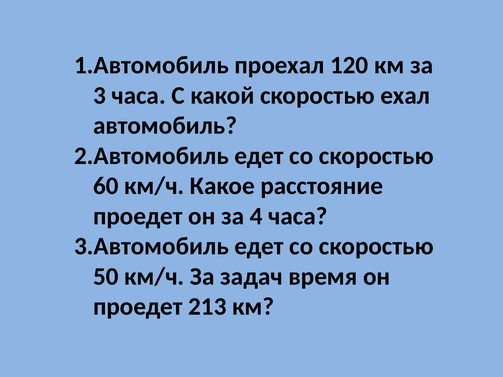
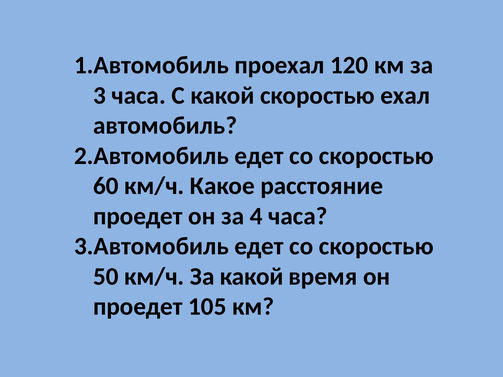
За задач: задач -> какой (252, 277)
213: 213 -> 105 (207, 307)
